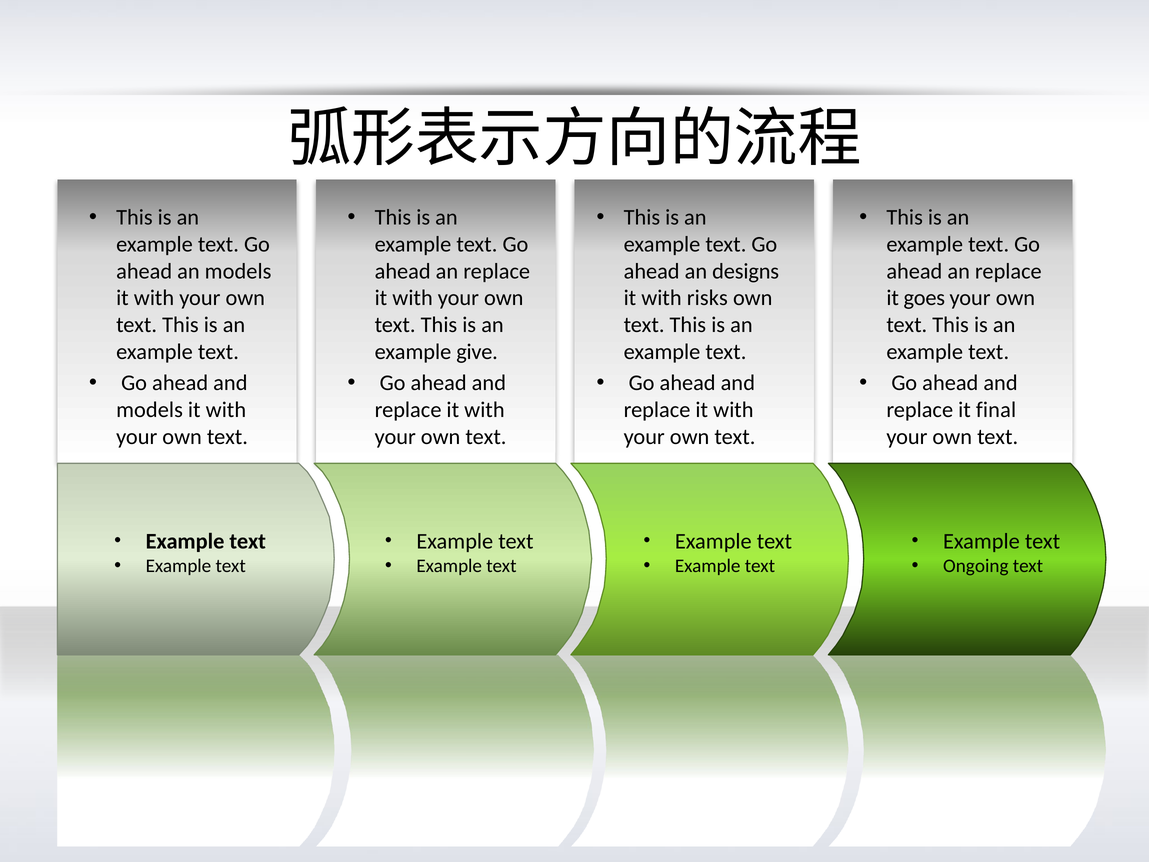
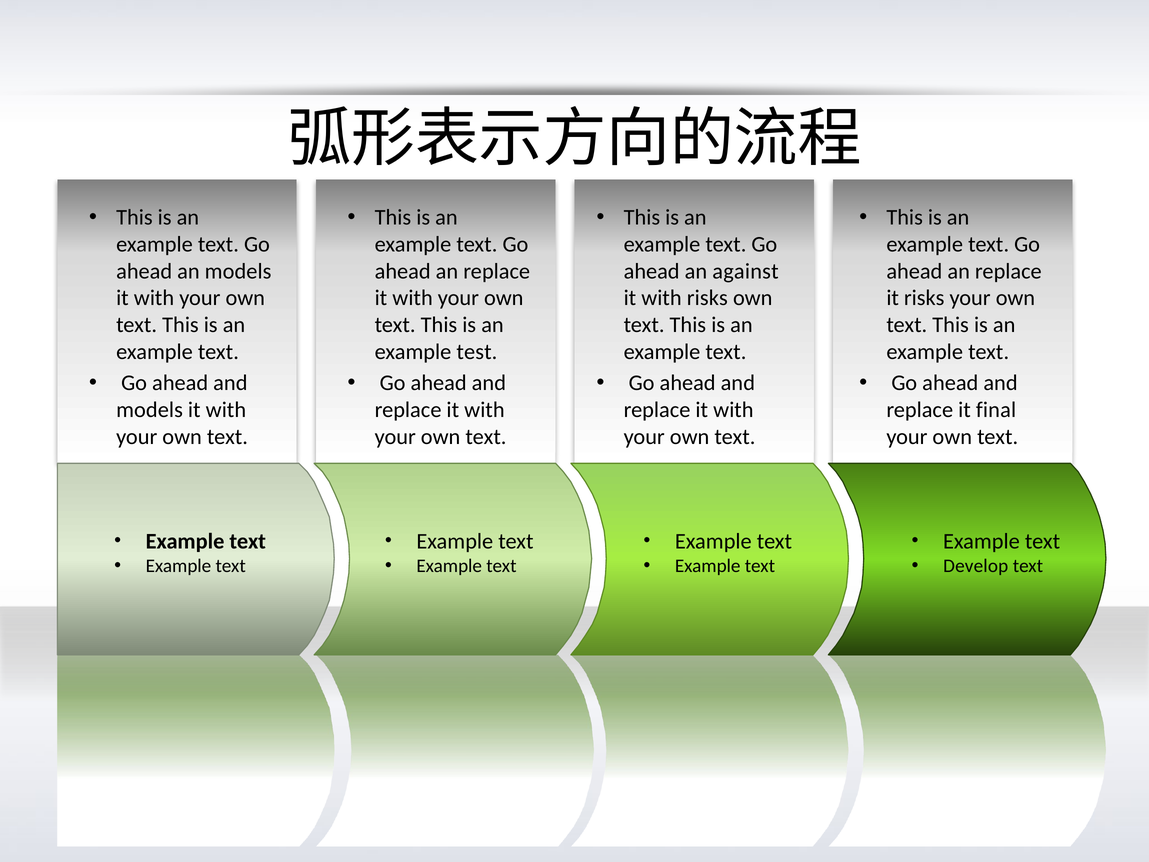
designs: designs -> against (745, 271)
it goes: goes -> risks (924, 298)
give: give -> test (477, 352)
Ongoing: Ongoing -> Develop (976, 566)
